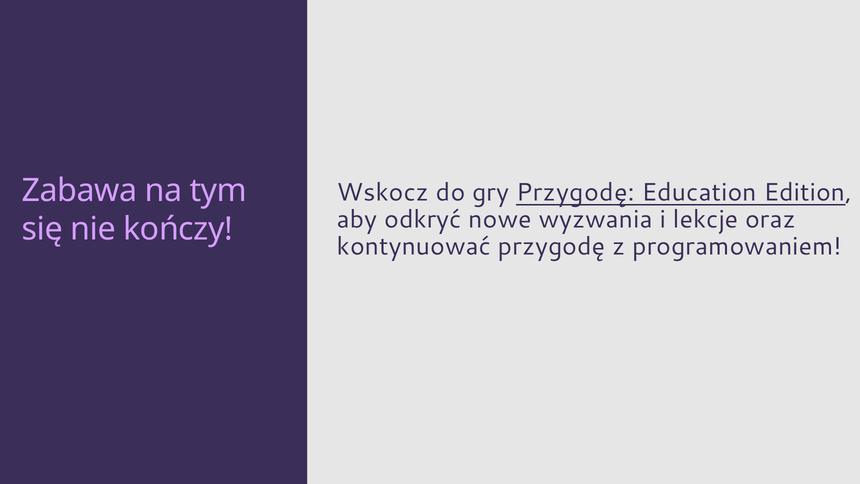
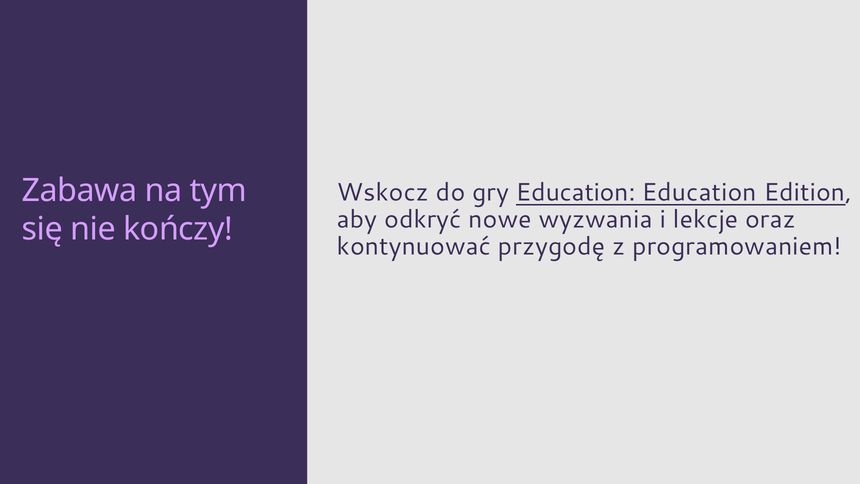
gry Przygodę: Przygodę -> Education (576, 192)
